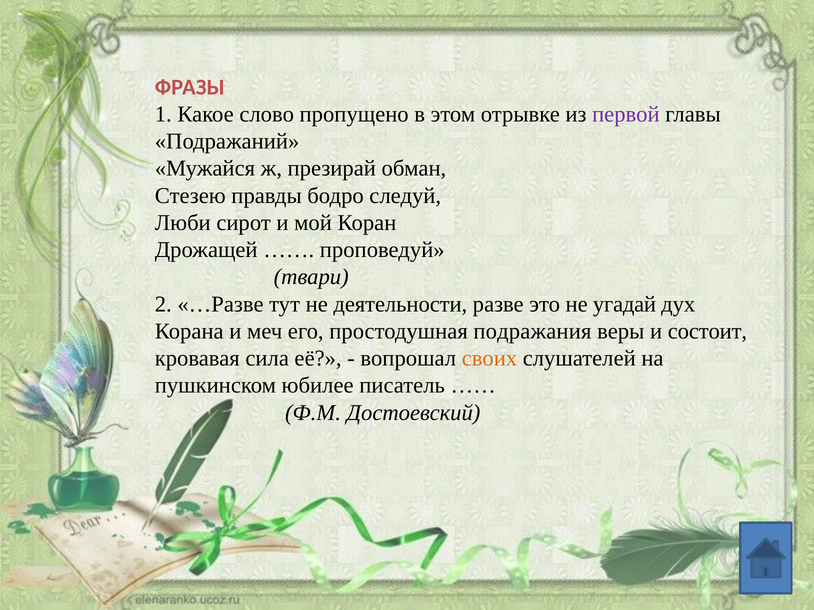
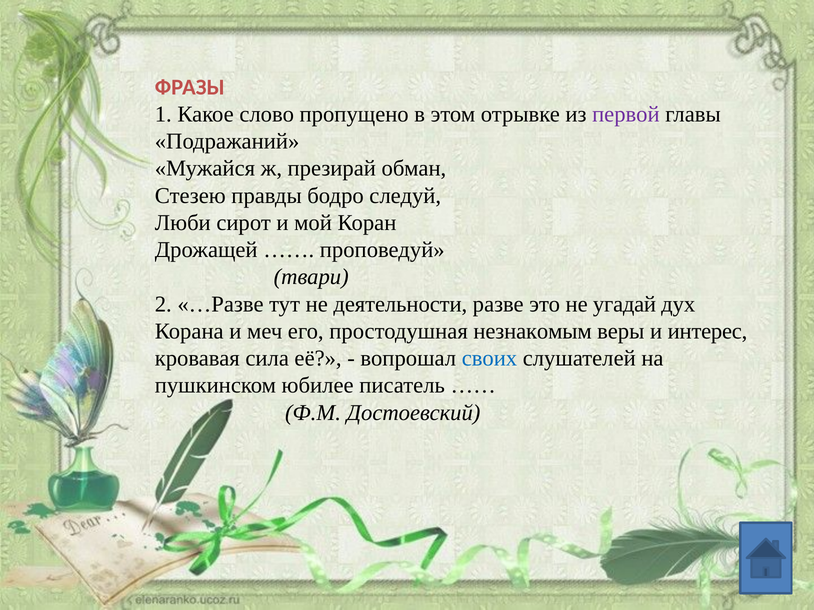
подражания: подражания -> незнакомым (533, 332)
состоит: состоит -> интерес (708, 332)
своих colour: orange -> blue (489, 359)
